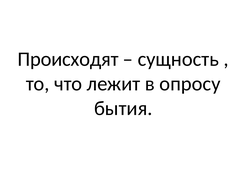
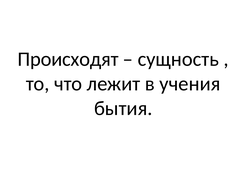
опросу: опросу -> учения (190, 84)
